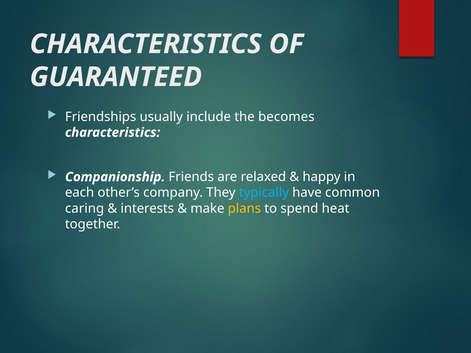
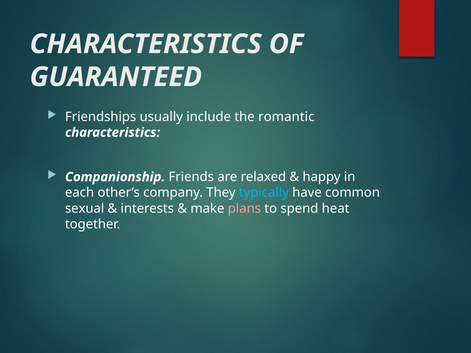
becomes: becomes -> romantic (286, 117)
caring: caring -> sexual (85, 209)
plans colour: yellow -> pink (244, 209)
